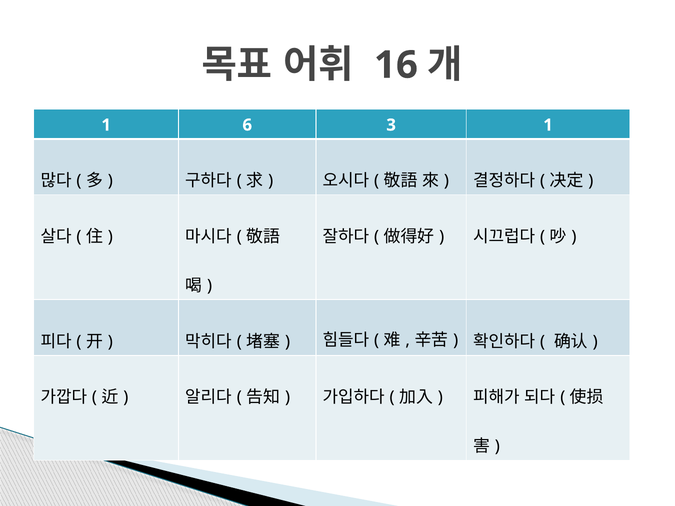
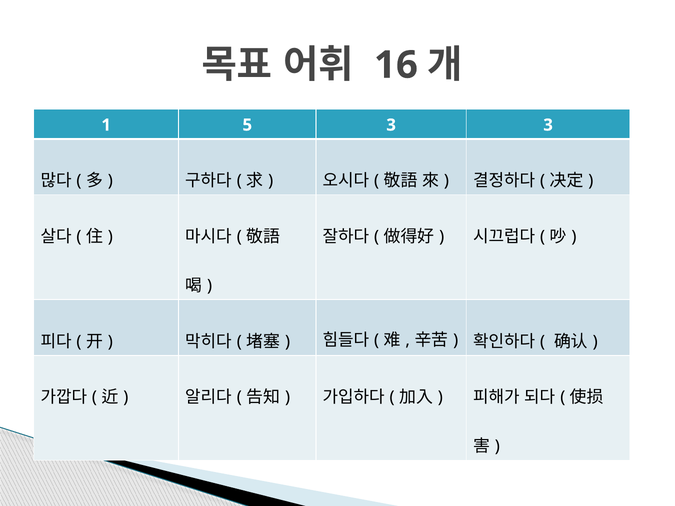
6: 6 -> 5 (247, 125)
3 1: 1 -> 3 (548, 125)
